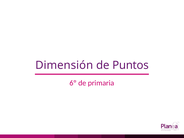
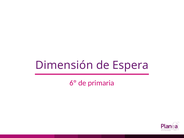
Puntos: Puntos -> Espera (130, 65)
